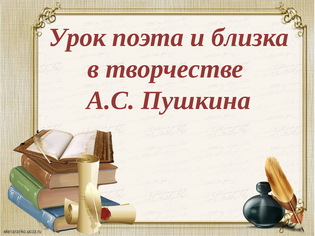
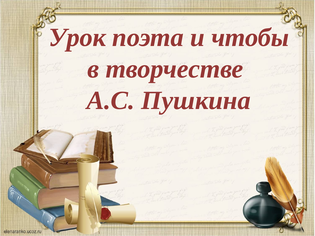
близка: близка -> чтобы (250, 38)
